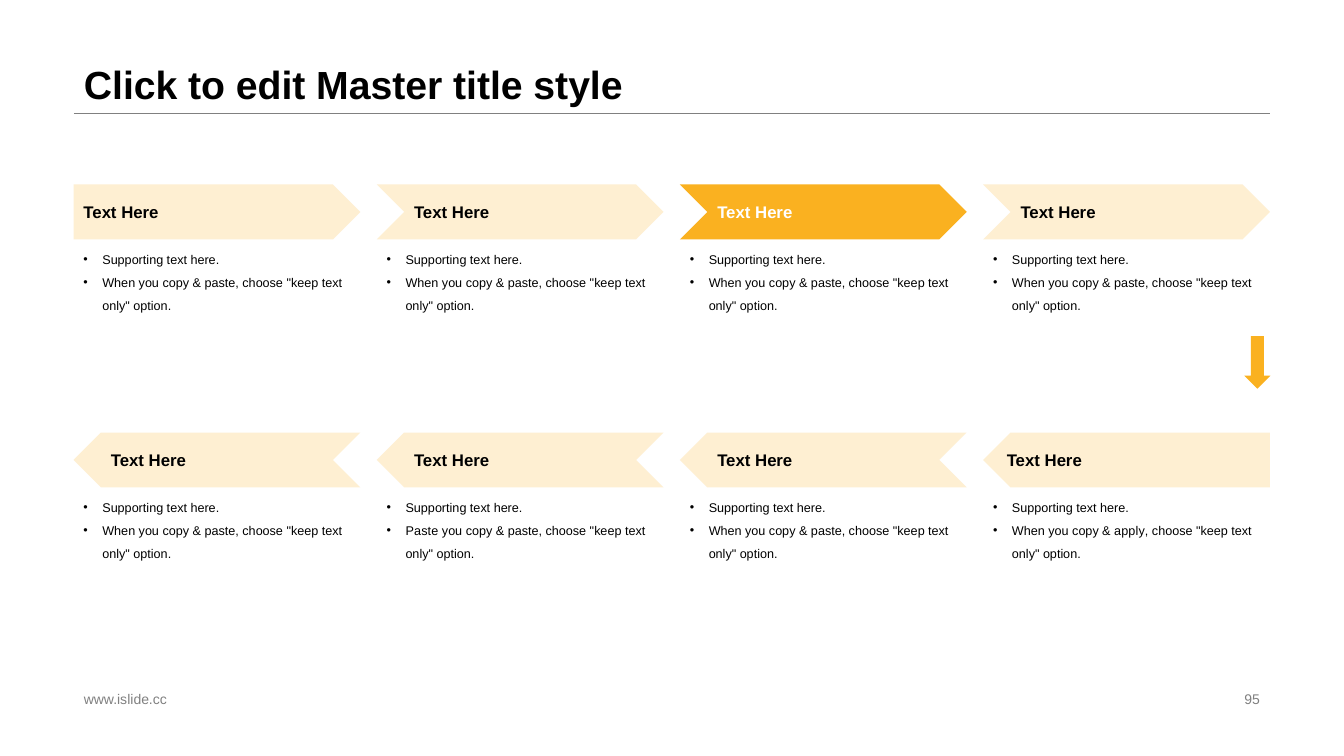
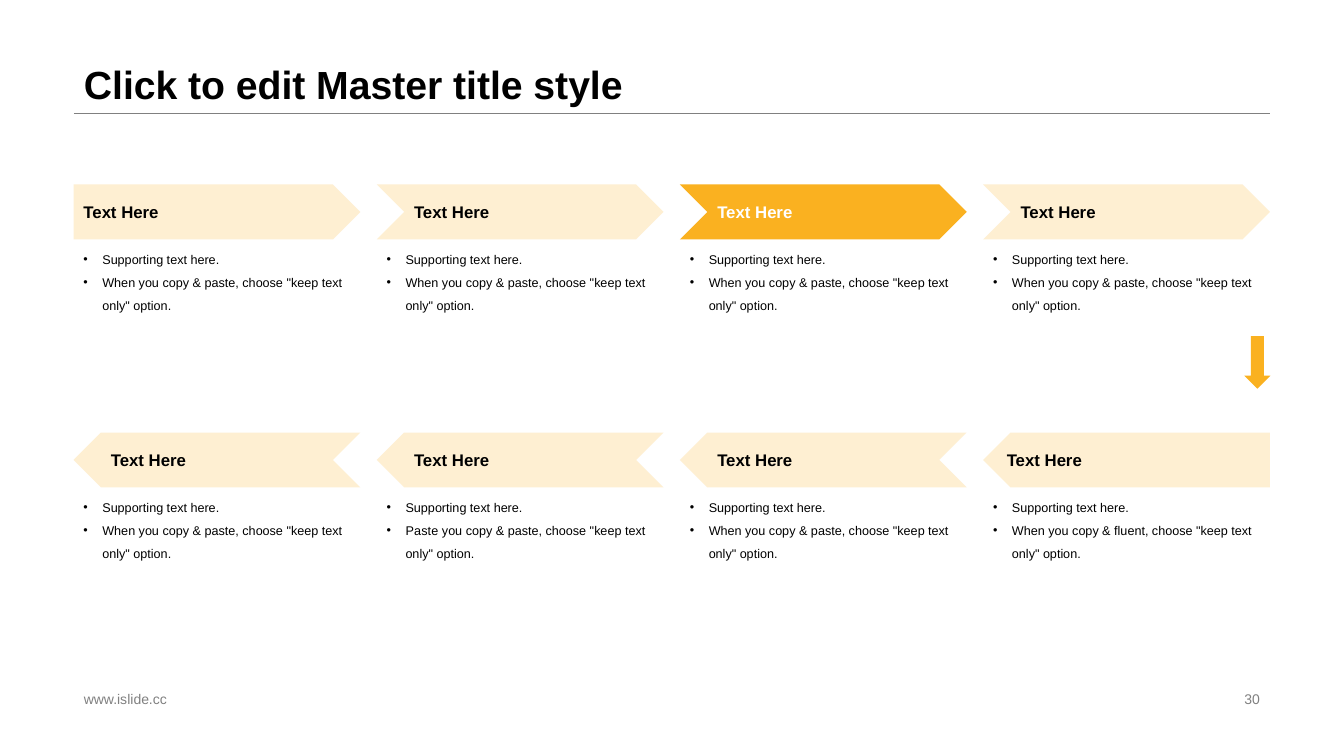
apply: apply -> fluent (1131, 531)
95: 95 -> 30 (1252, 700)
